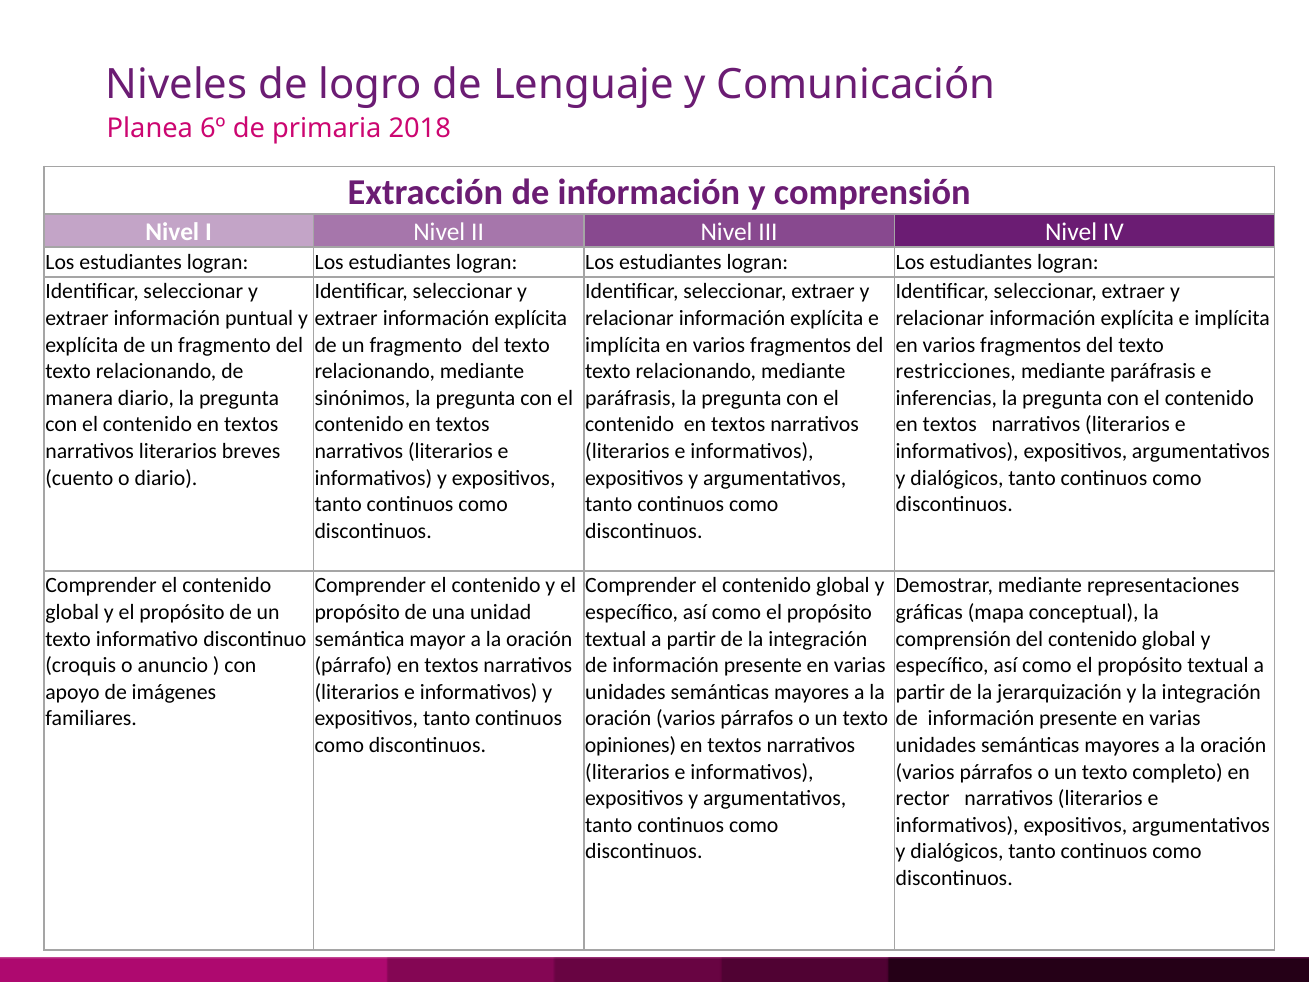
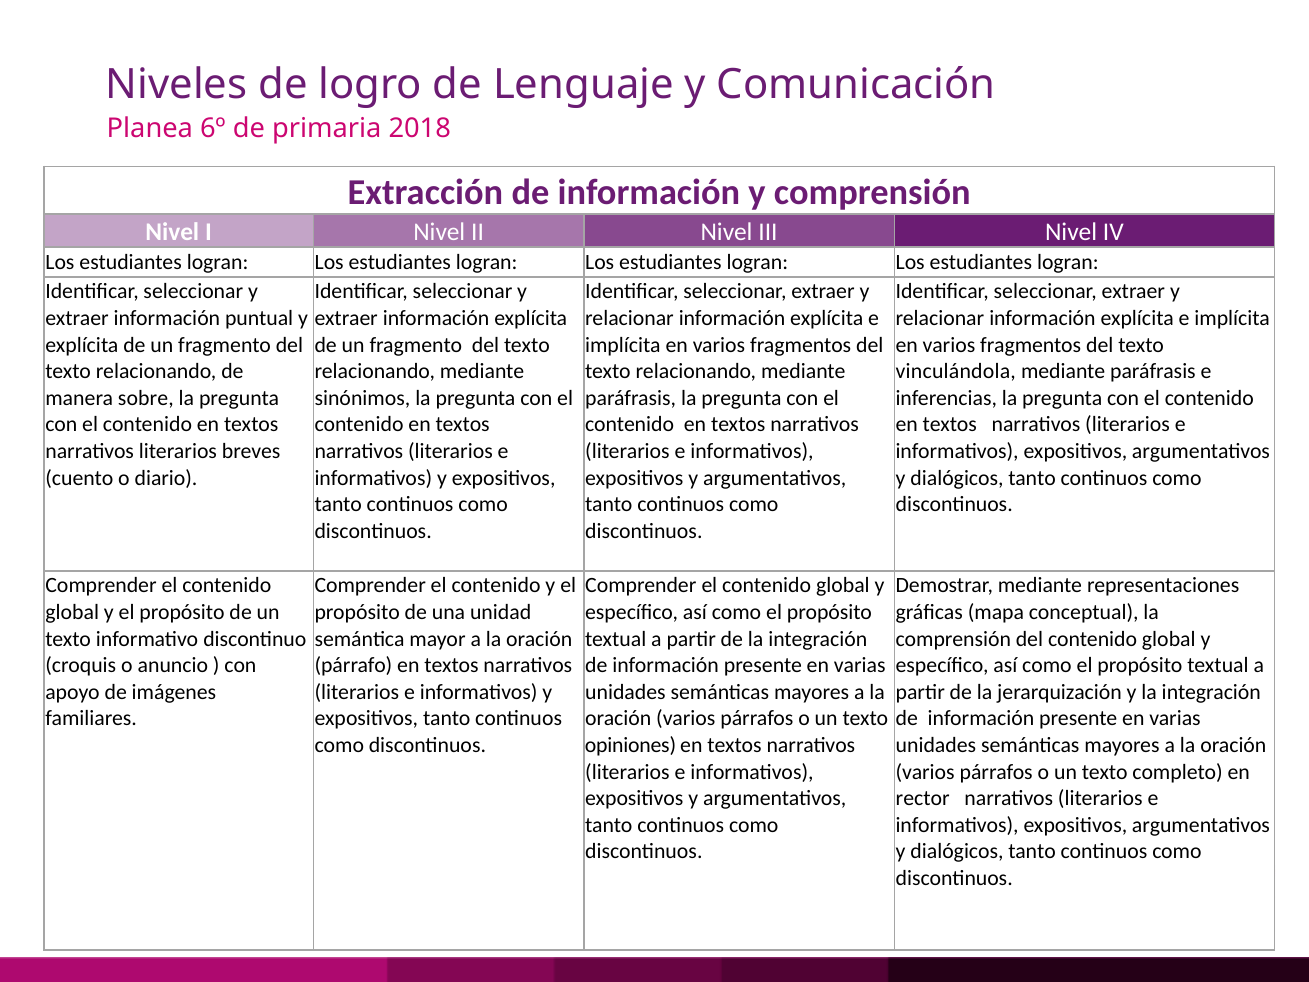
restricciones: restricciones -> vinculándola (956, 371)
manera diario: diario -> sobre (146, 398)
